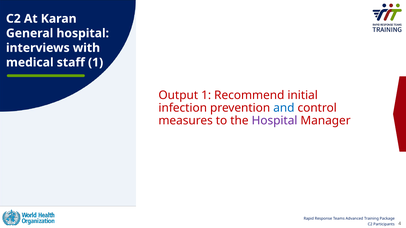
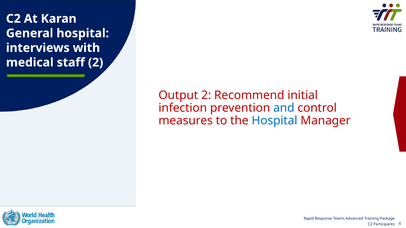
staff 1: 1 -> 2 (96, 63)
Output 1: 1 -> 2 (206, 95)
Hospital colour: purple -> blue (275, 121)
